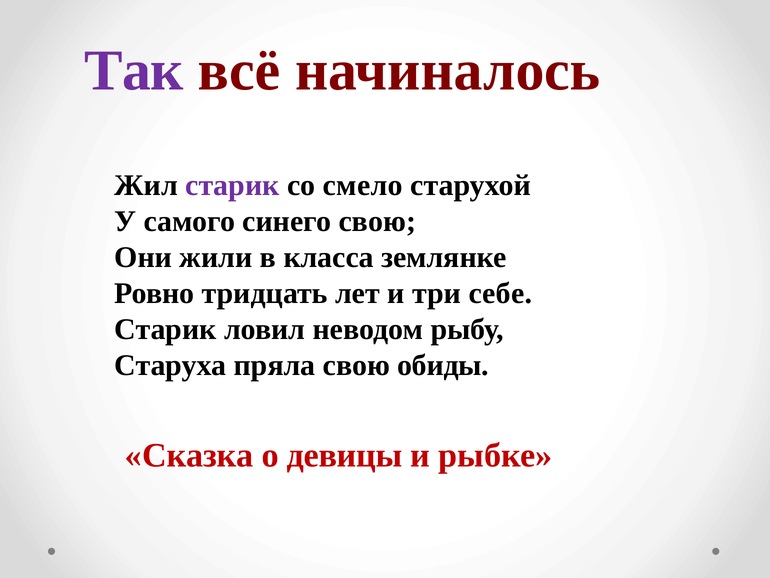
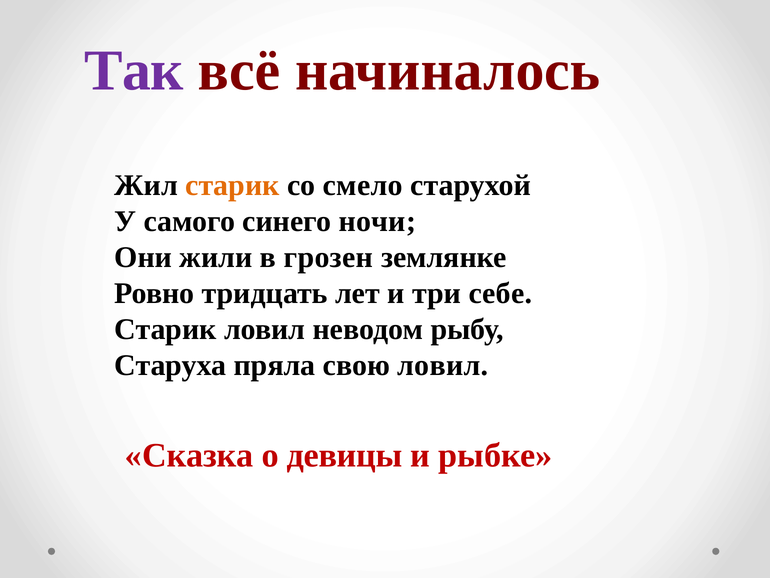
старик colour: purple -> orange (232, 185)
синего свою: свою -> ночи (377, 221)
класса: класса -> грозен (328, 257)
свою обиды: обиды -> ловил (443, 365)
